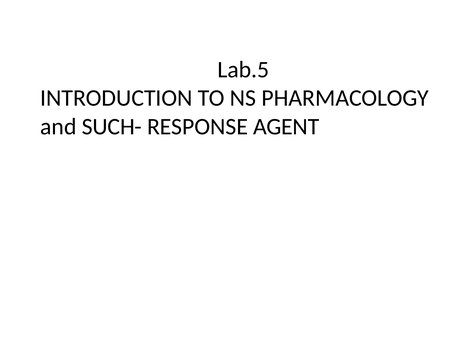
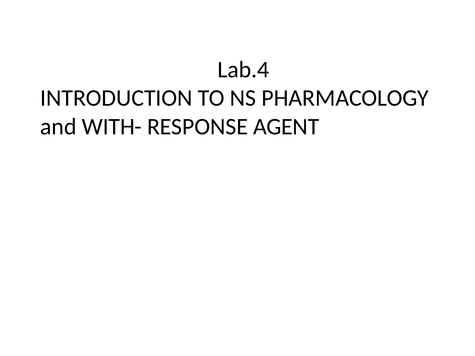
Lab.5: Lab.5 -> Lab.4 (243, 70)
SUCH-: SUCH- -> WITH- (112, 127)
